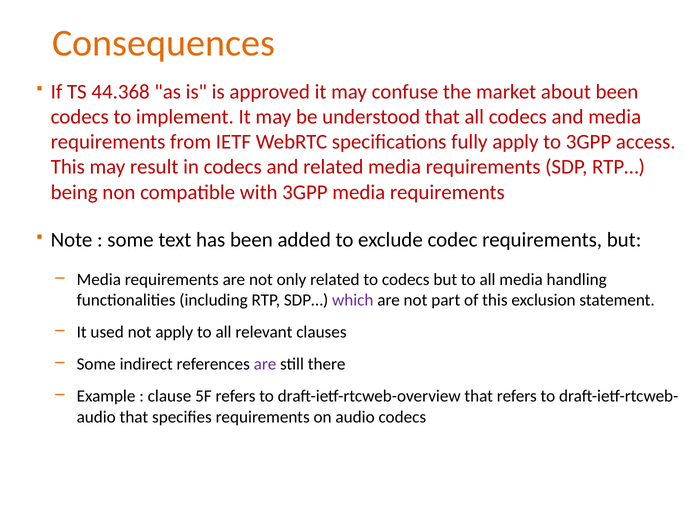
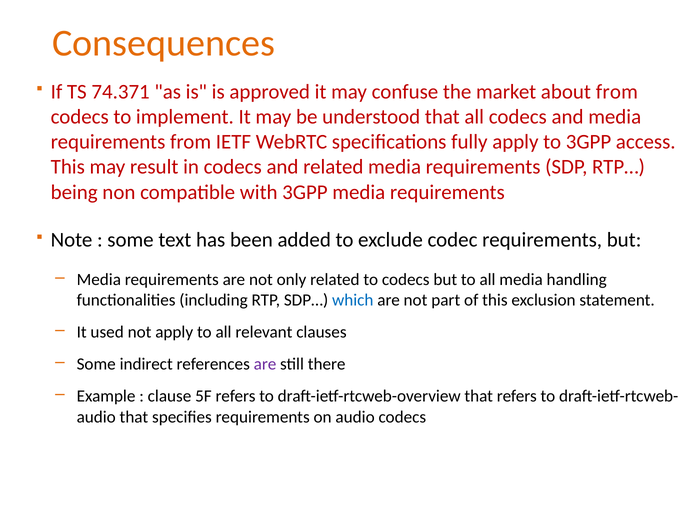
44.368: 44.368 -> 74.371 (121, 92)
about been: been -> from (617, 92)
which colour: purple -> blue (353, 301)
